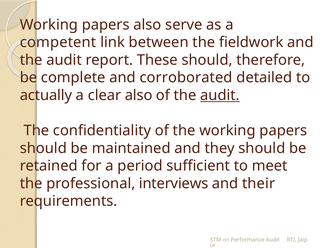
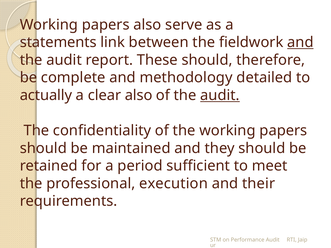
competent: competent -> statements (58, 42)
and underline: none -> present (300, 42)
corroborated: corroborated -> methodology (186, 78)
interviews: interviews -> execution (173, 184)
